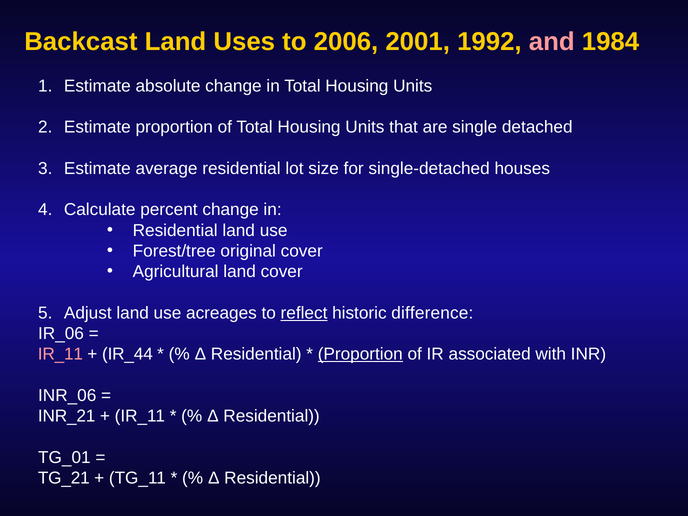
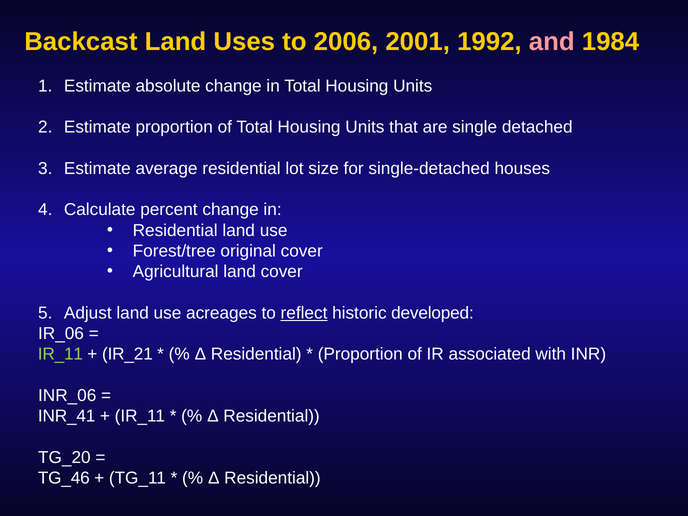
difference: difference -> developed (432, 313)
IR_11 colour: pink -> light green (60, 354)
IR_44: IR_44 -> IR_21 (127, 354)
Proportion underline: present -> none (360, 354)
INR_21: INR_21 -> INR_41 (67, 416)
TG_01: TG_01 -> TG_20 (64, 457)
TG_21: TG_21 -> TG_46 (64, 478)
